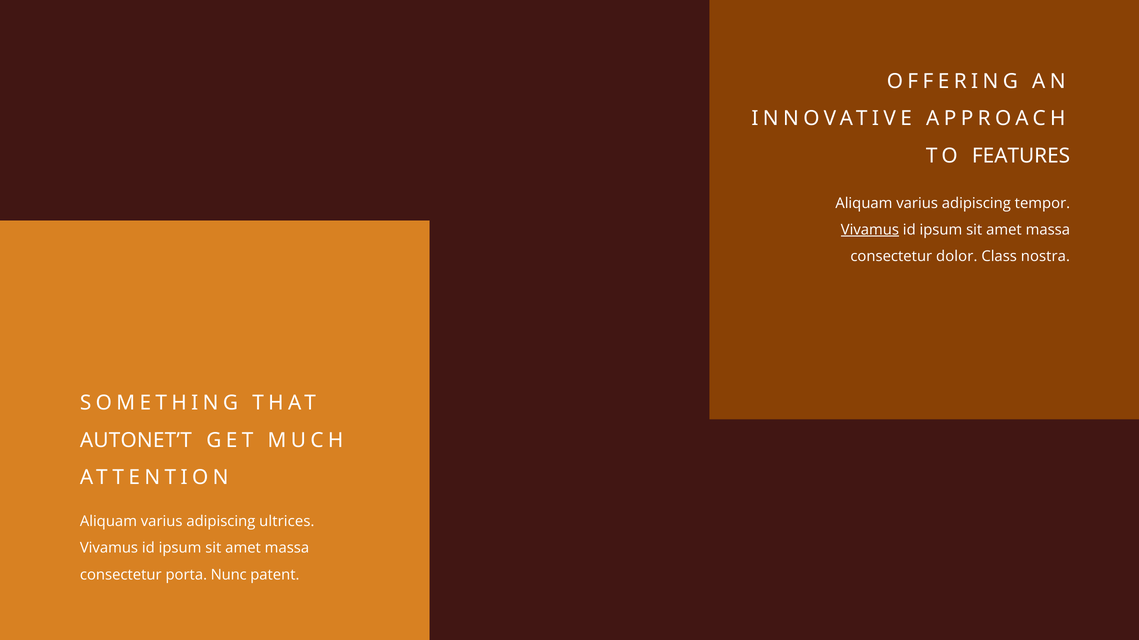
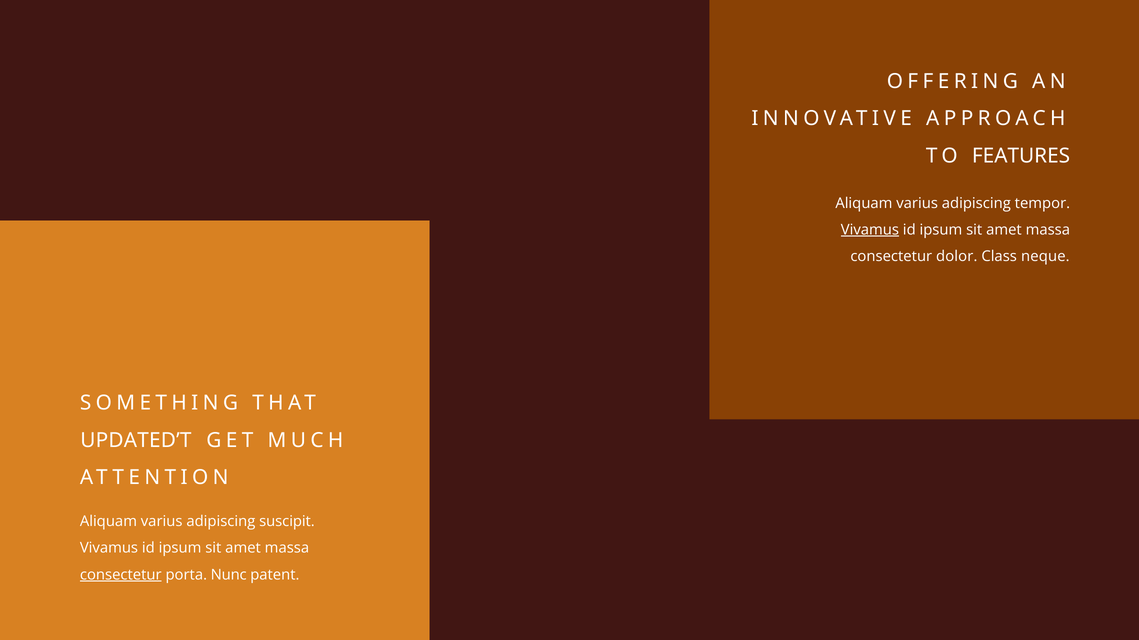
nostra: nostra -> neque (1045, 257)
AUTONET’T: AUTONET’T -> UPDATED’T (136, 441)
ultrices: ultrices -> suscipit (287, 522)
consectetur underline: none -> present (121, 575)
